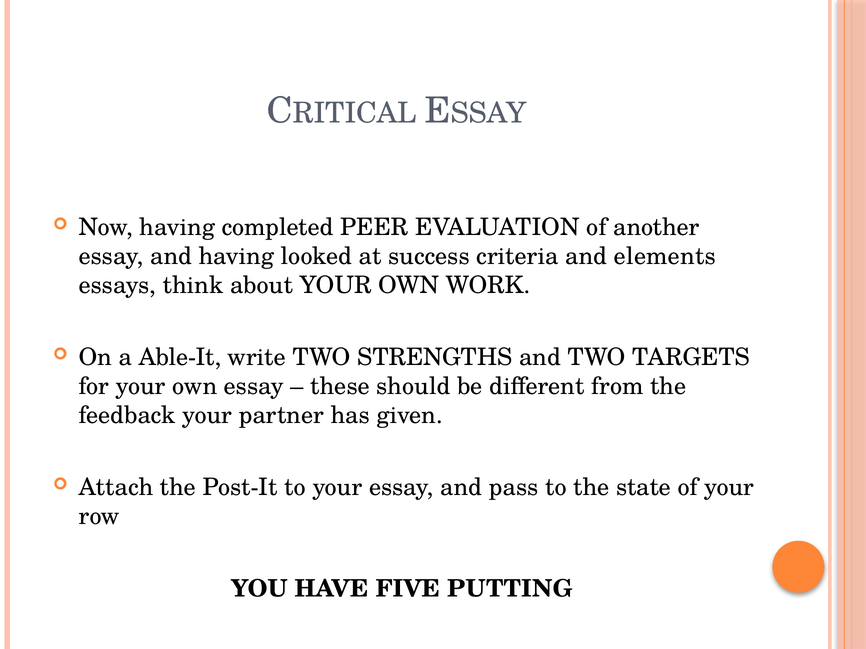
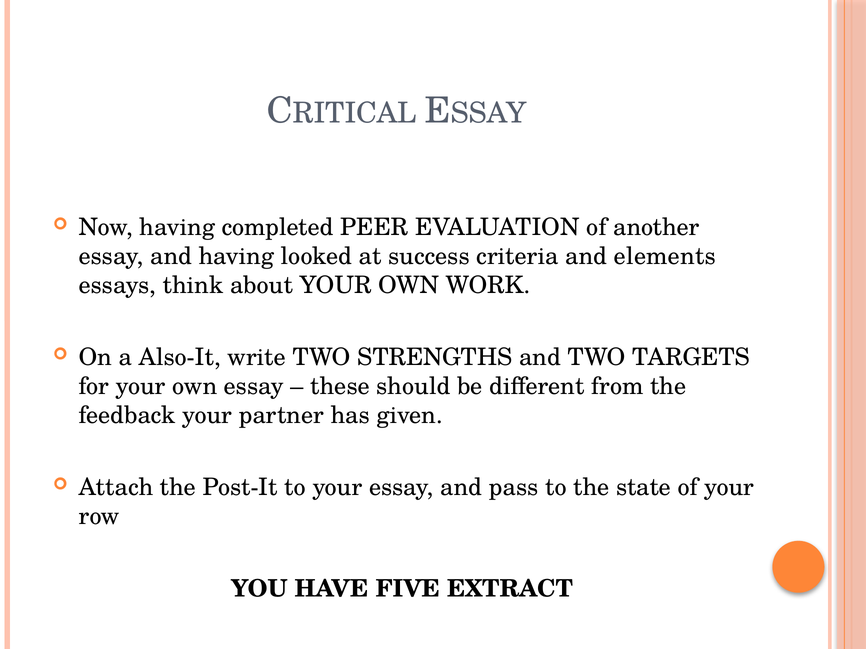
Able-It: Able-It -> Also-It (180, 358)
PUTTING: PUTTING -> EXTRACT (510, 589)
